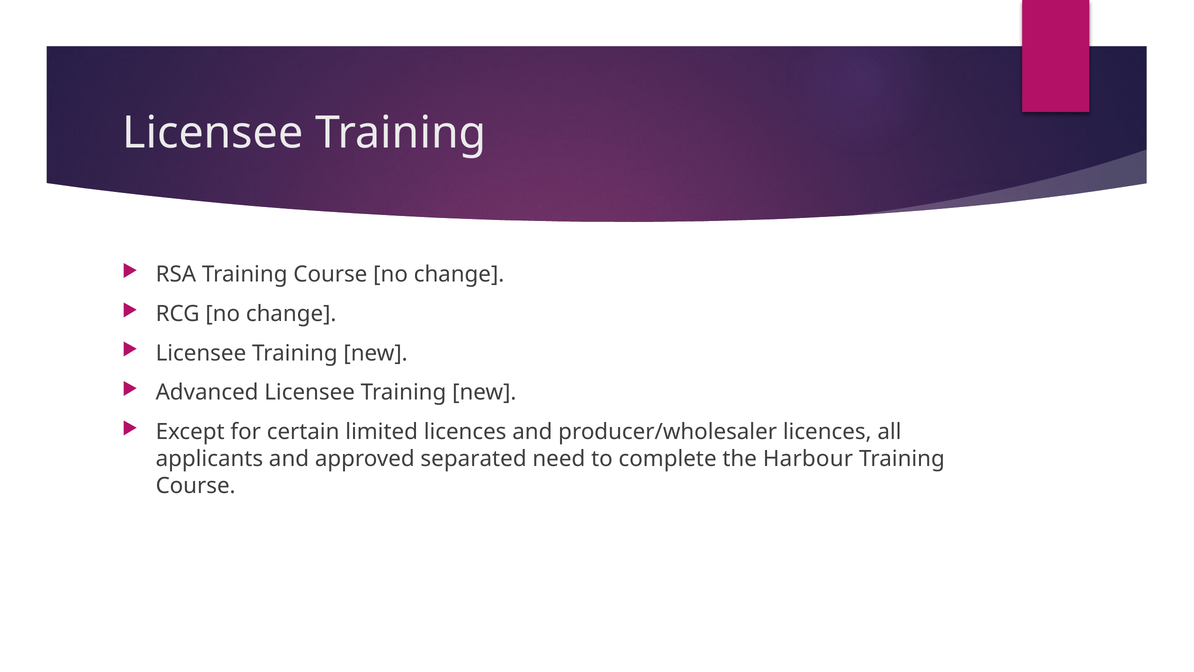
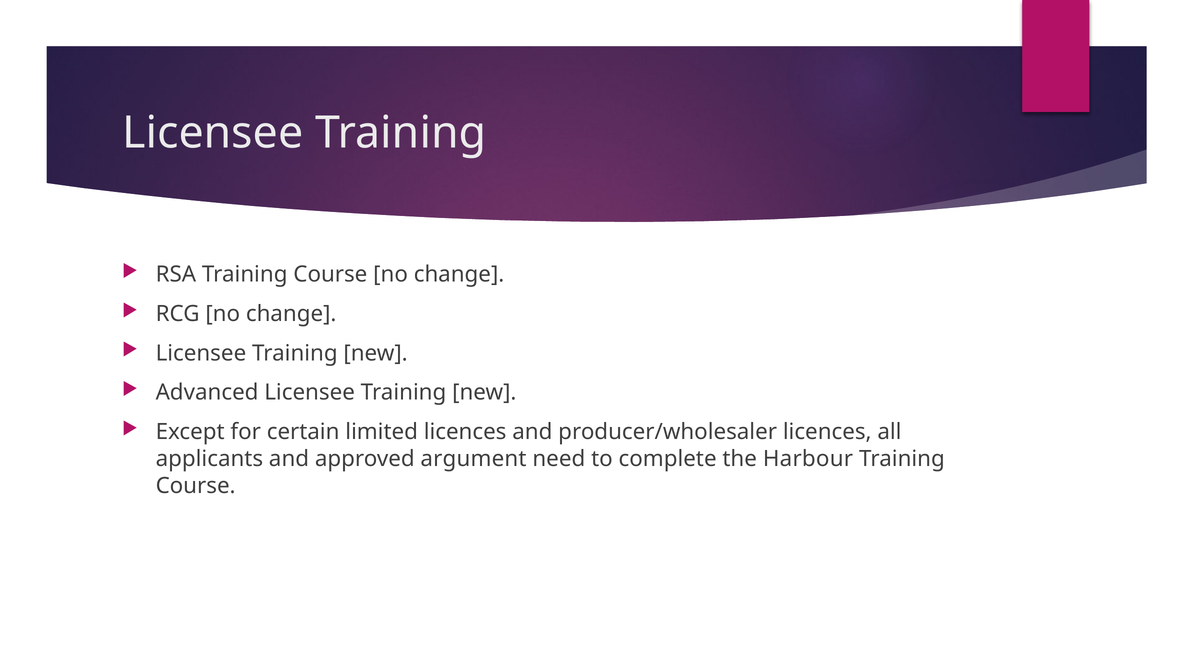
separated: separated -> argument (473, 459)
